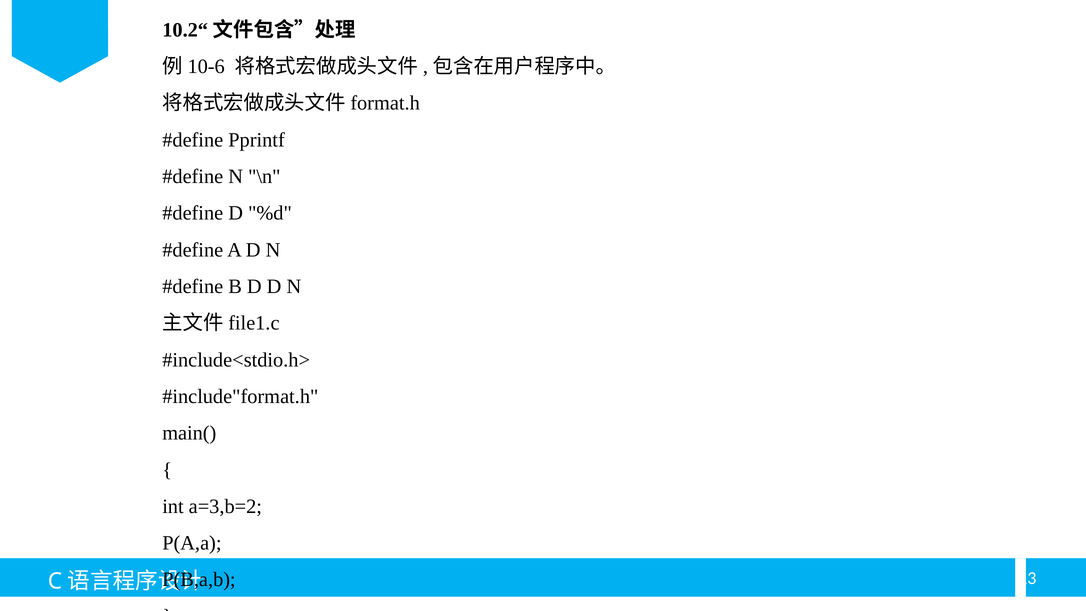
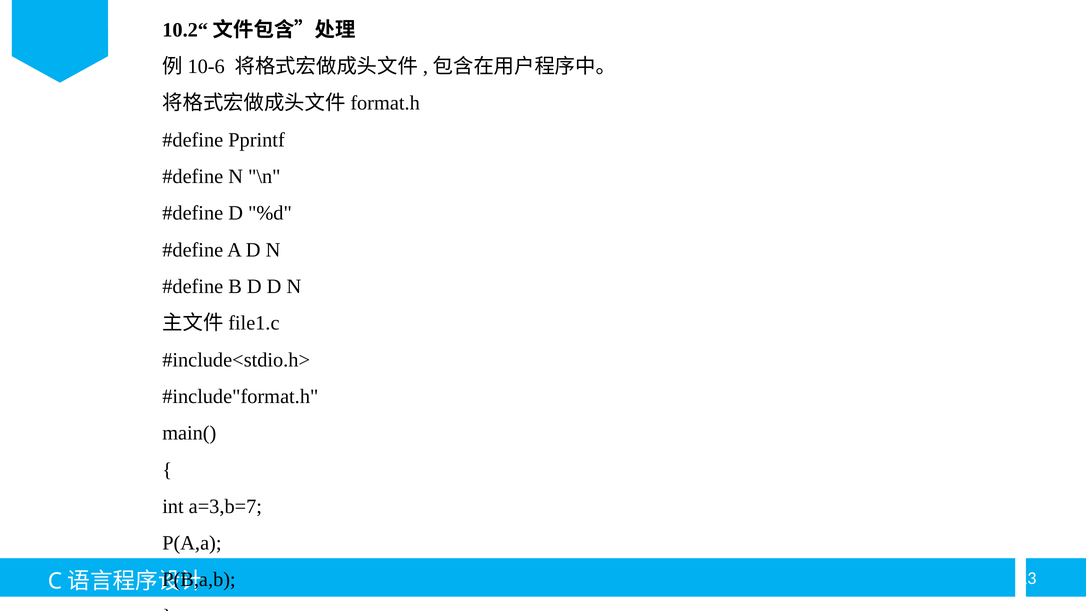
a=3,b=2: a=3,b=2 -> a=3,b=7 (225, 506)
